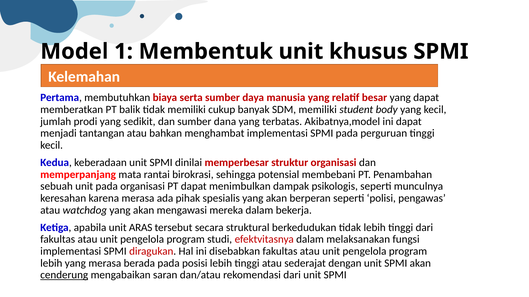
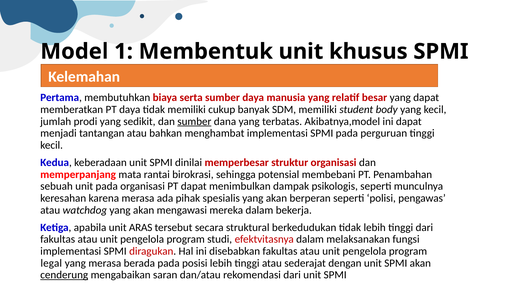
PT balik: balik -> daya (130, 110)
sumber underline: none -> present (194, 122)
lebih: lebih -> legal (51, 264)
